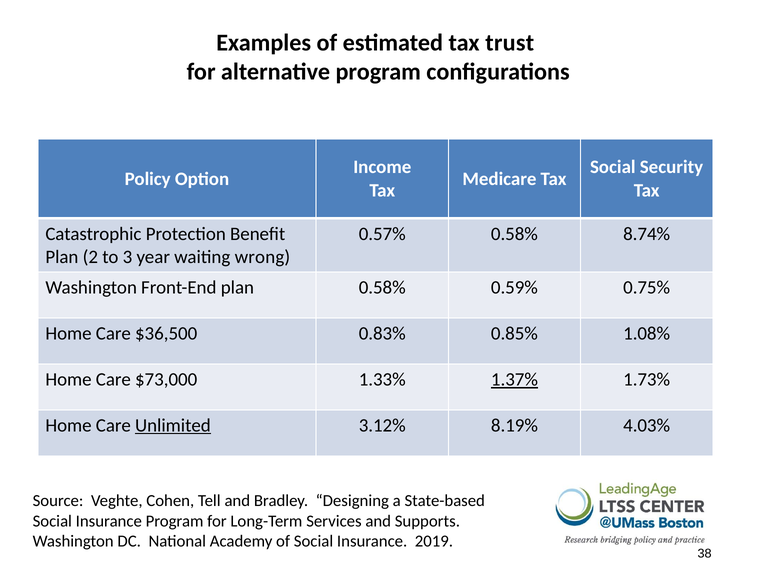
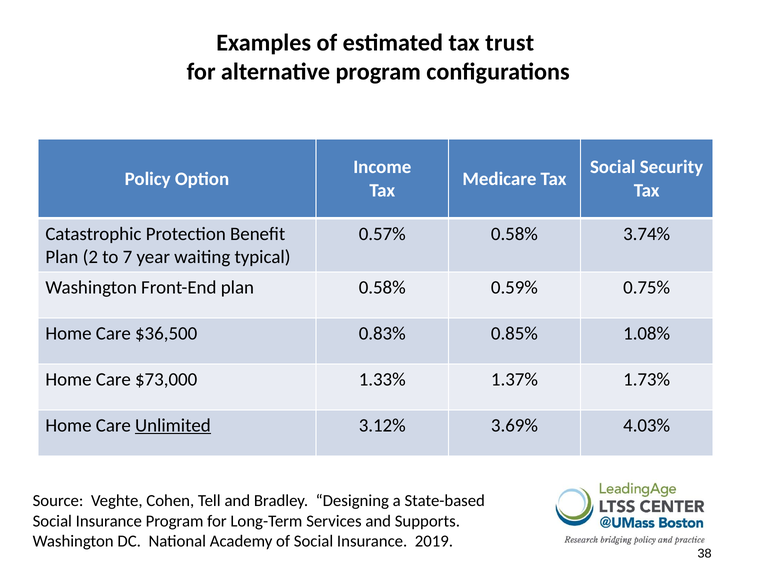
8.74%: 8.74% -> 3.74% (647, 234)
3: 3 -> 7 (127, 257)
wrong: wrong -> typical (263, 257)
1.37% underline: present -> none (514, 379)
8.19%: 8.19% -> 3.69% (514, 425)
